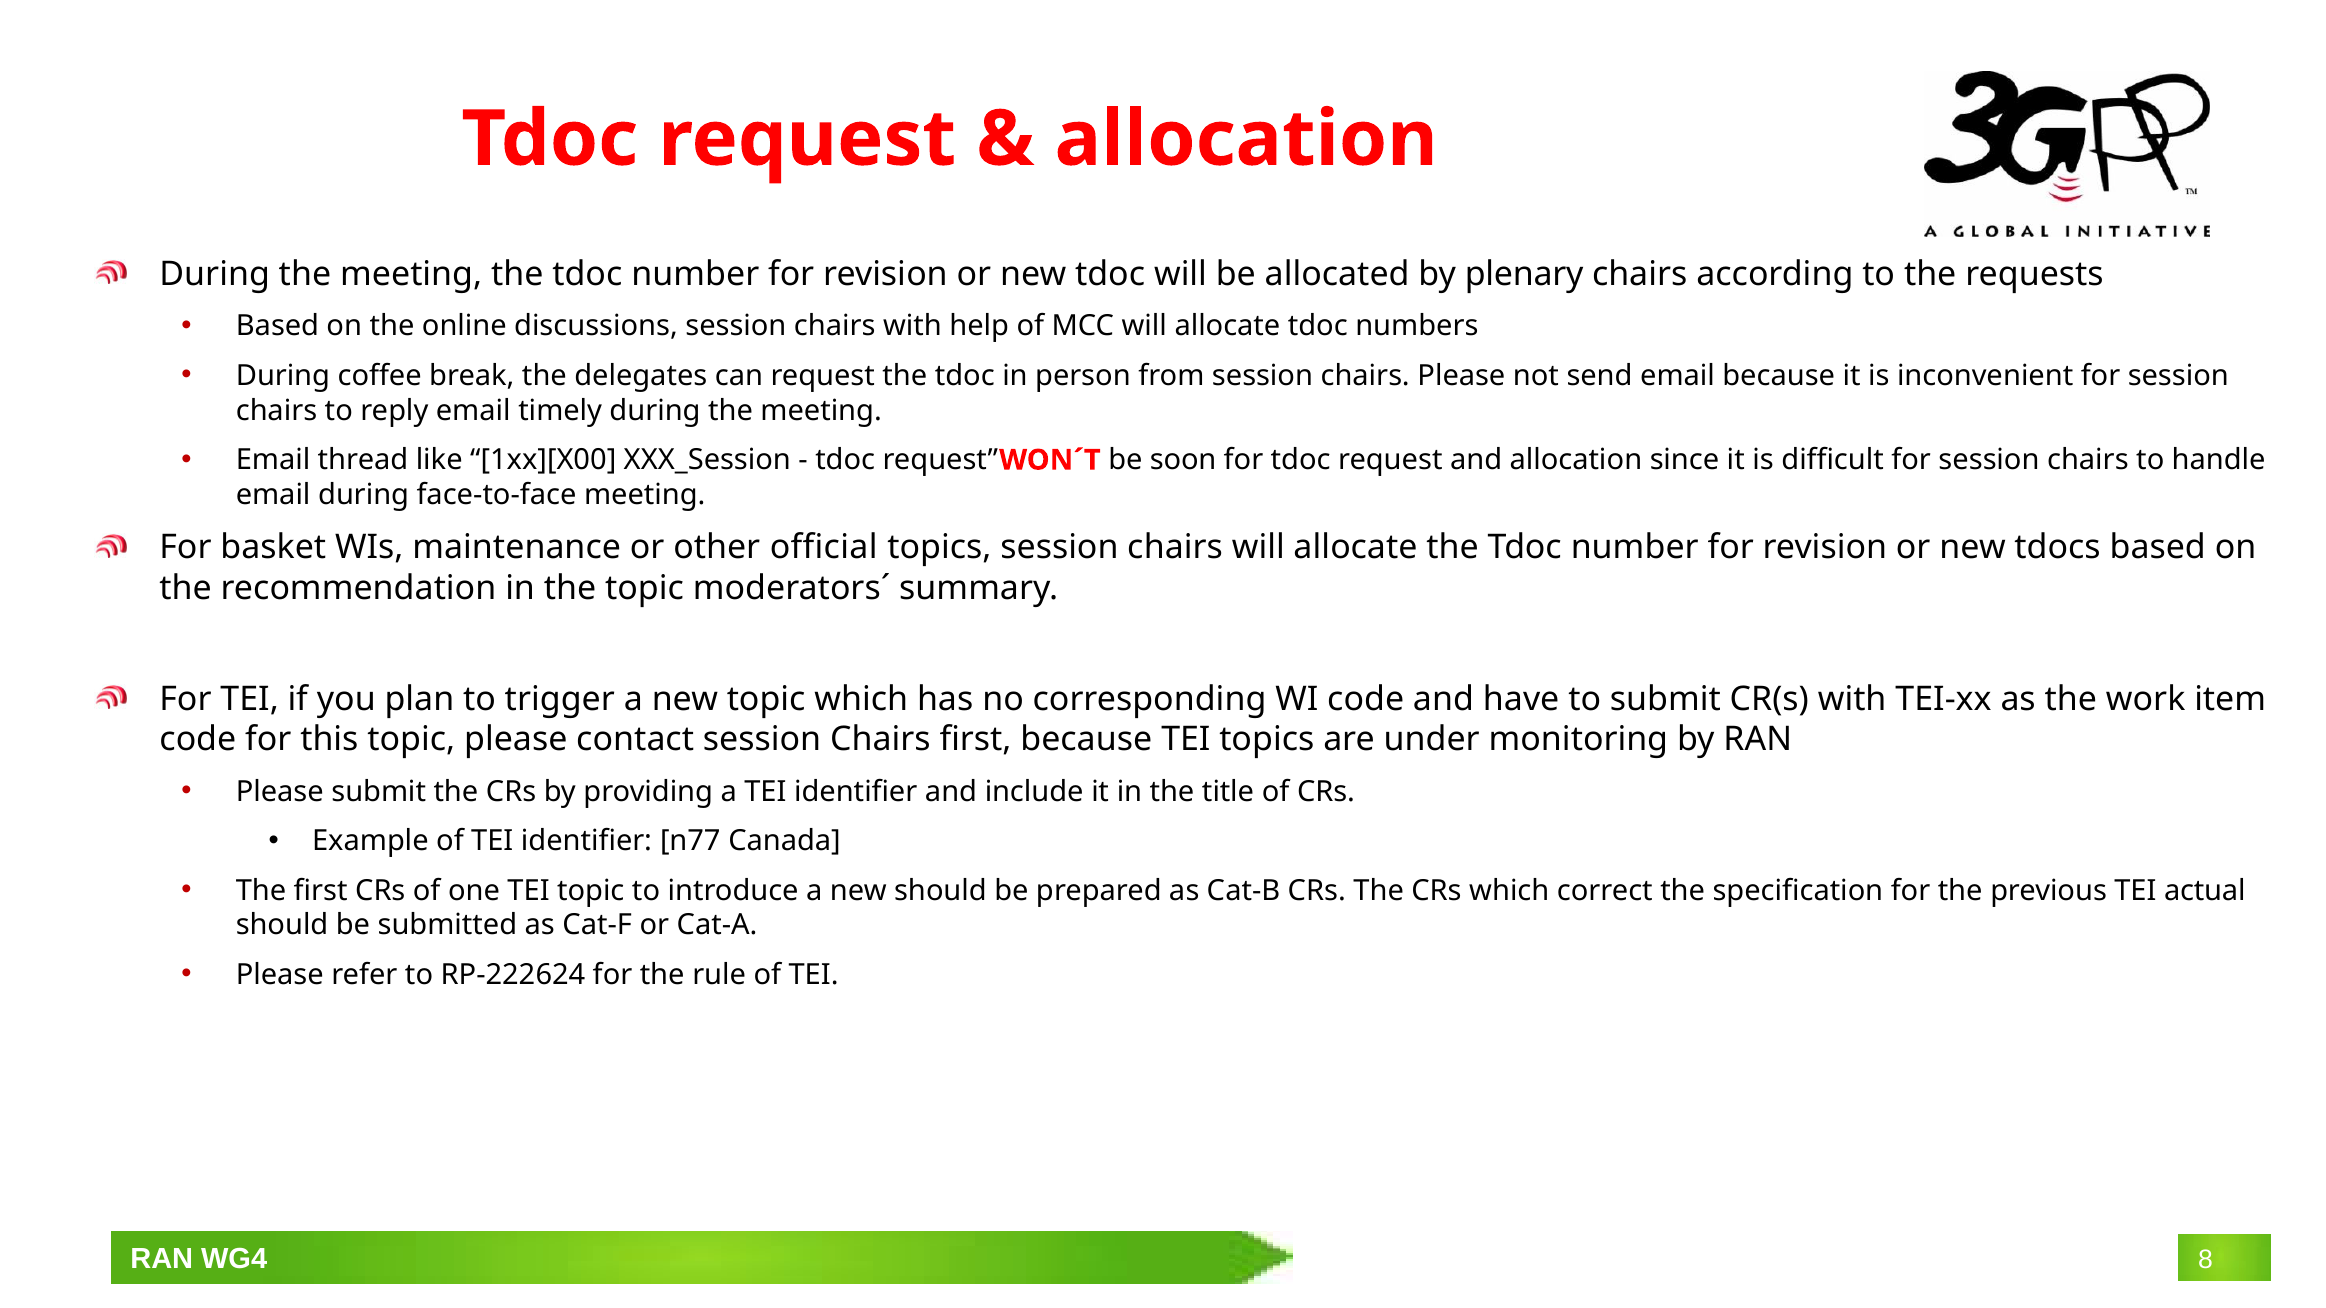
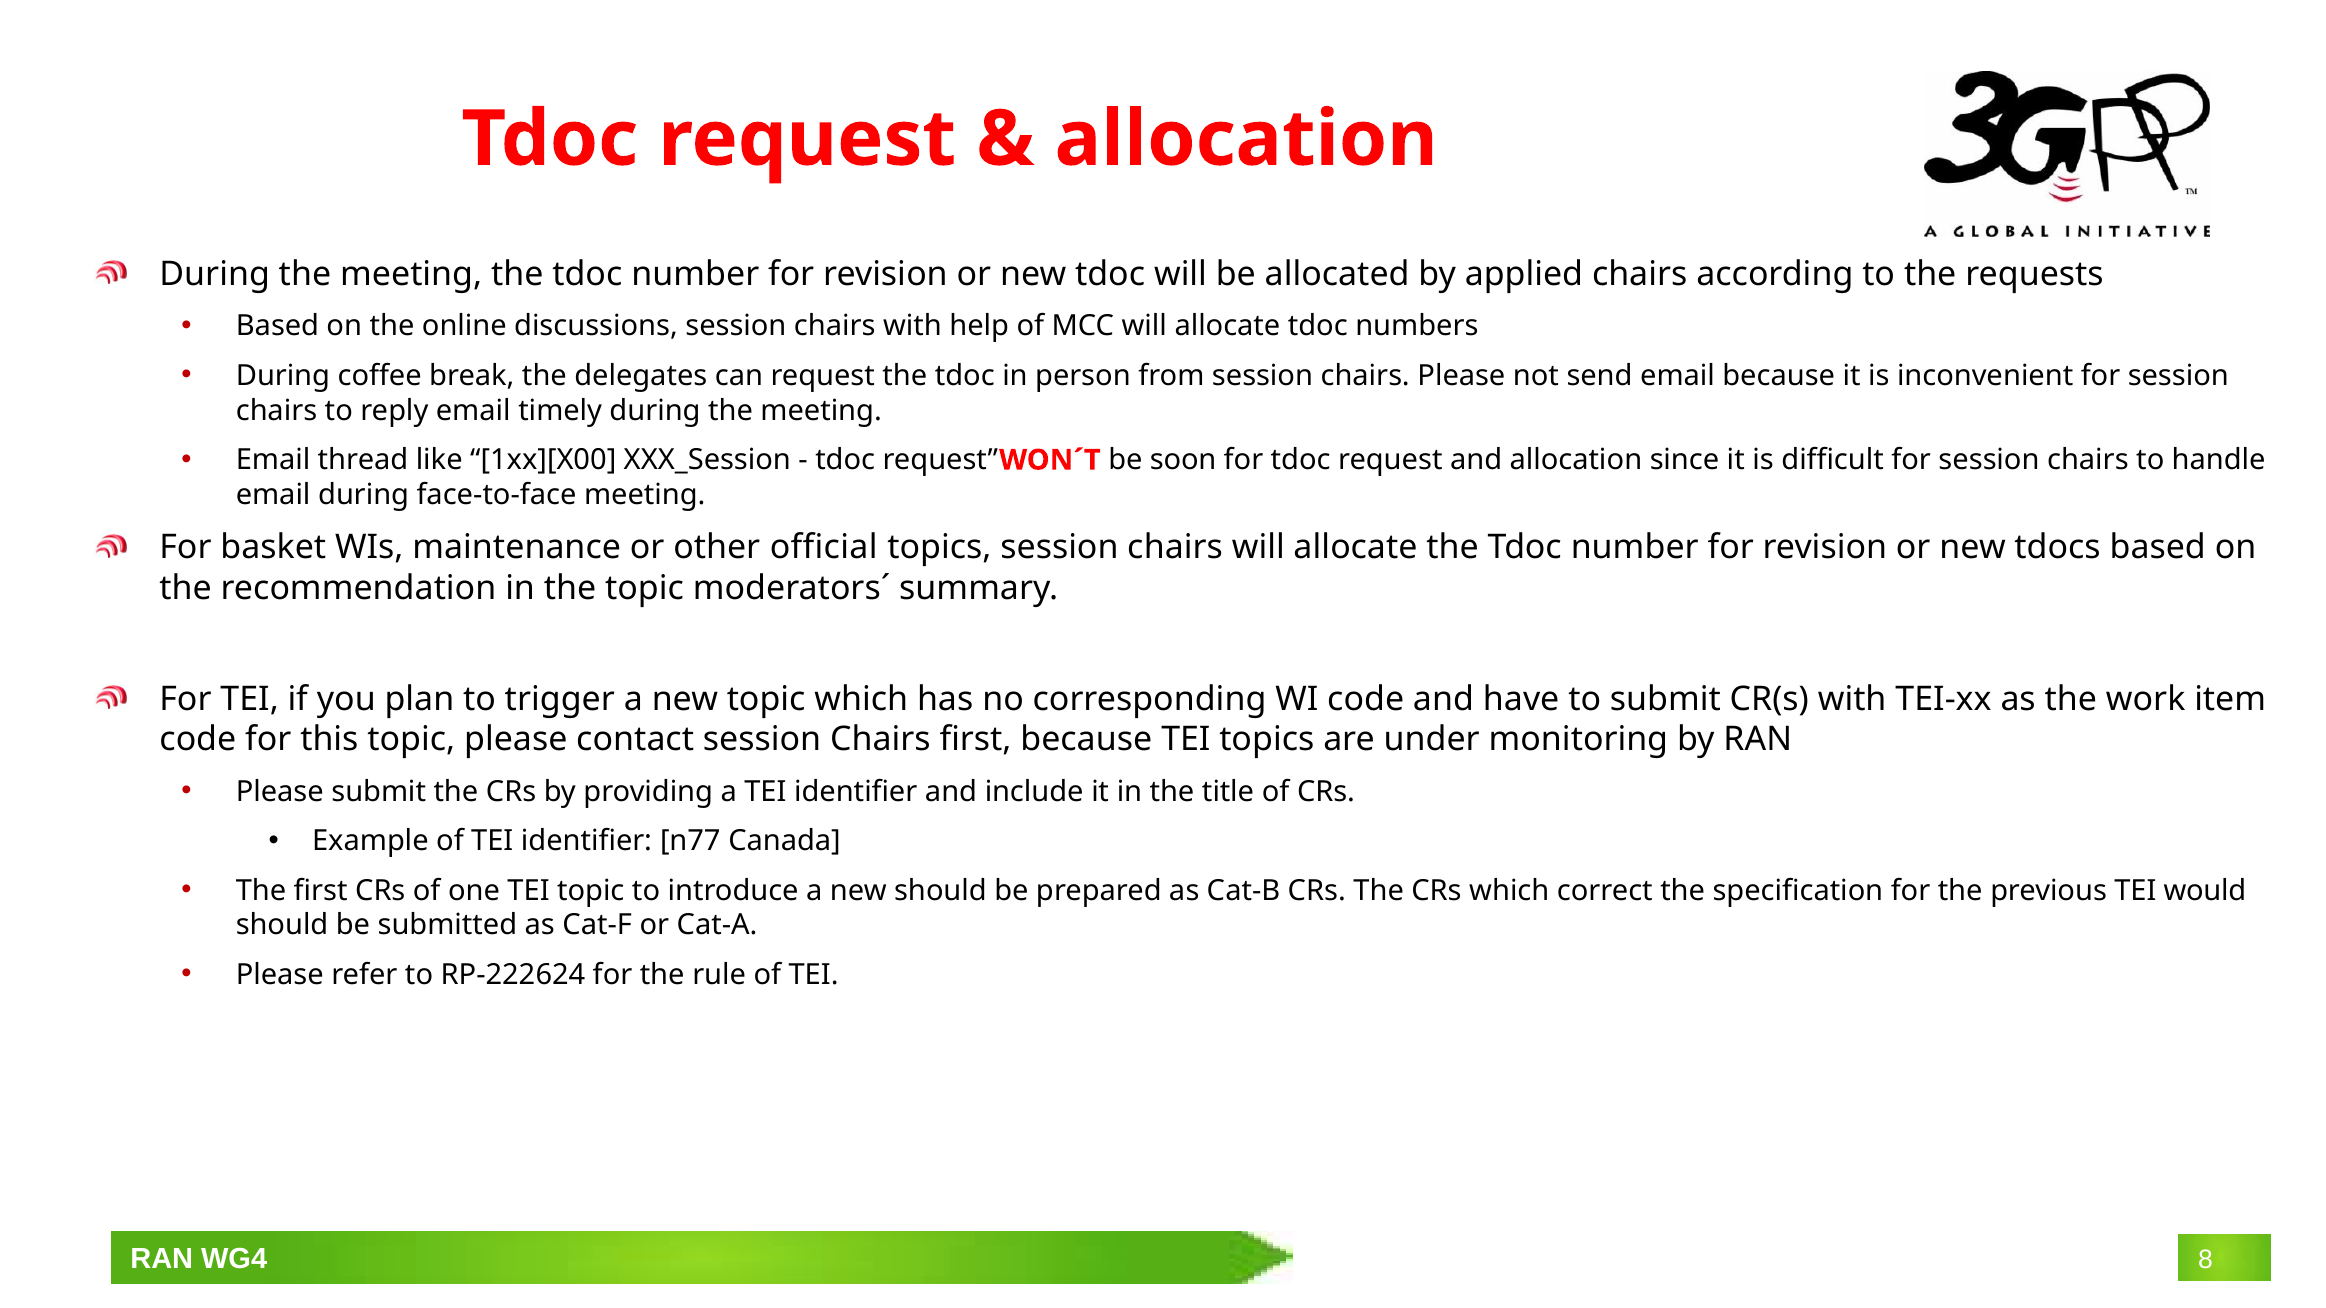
plenary: plenary -> applied (1524, 274)
actual: actual -> would (2205, 891)
